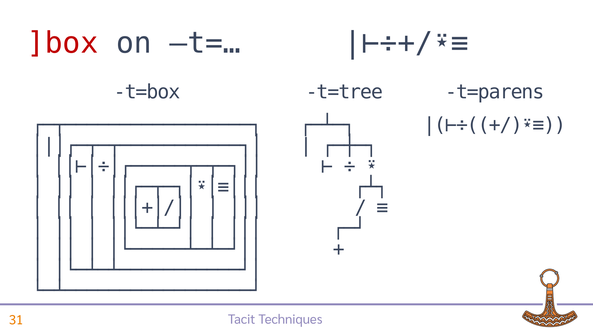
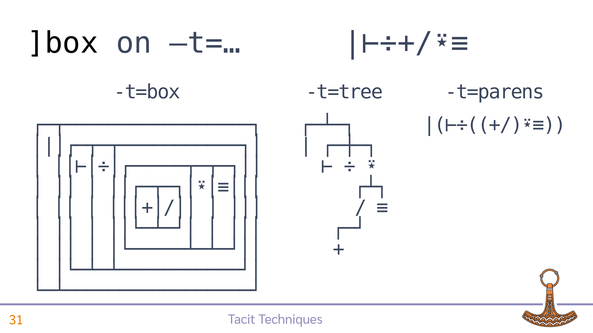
]box colour: red -> black (63, 43)
